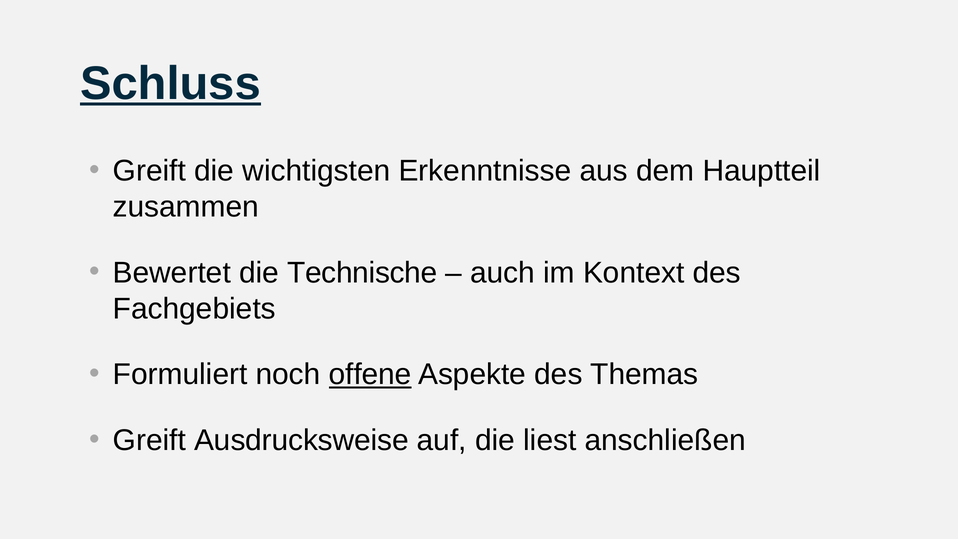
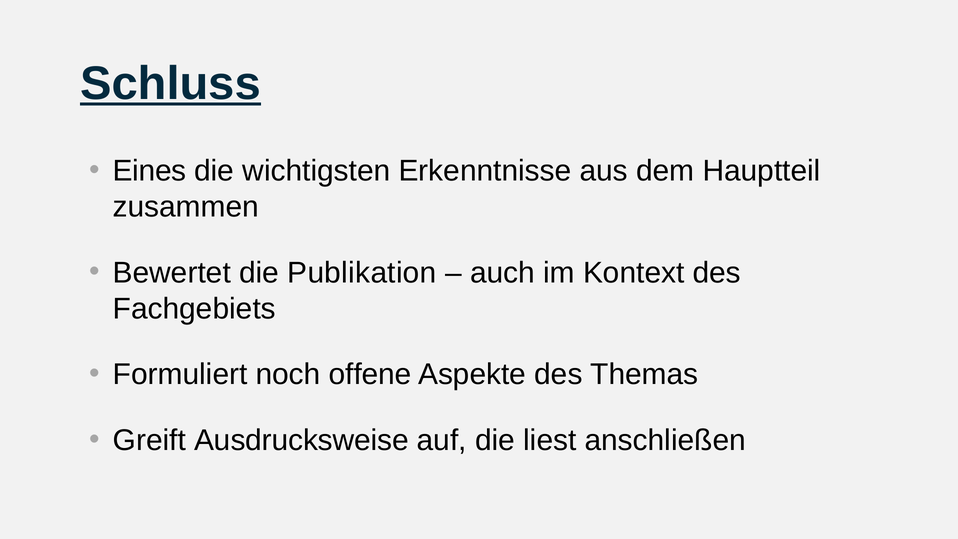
Greift: Greift -> Eines (150, 171)
Technische: Technische -> Publikation (362, 273)
offene underline: present -> none (370, 374)
